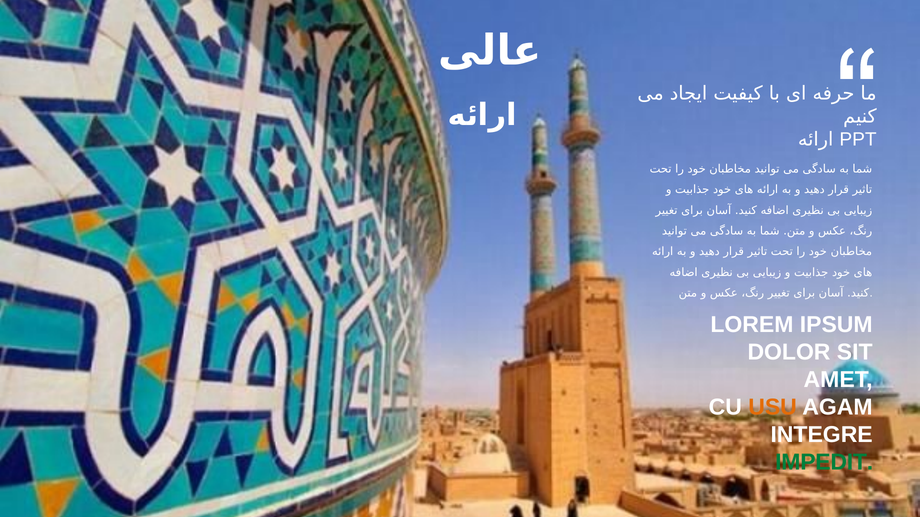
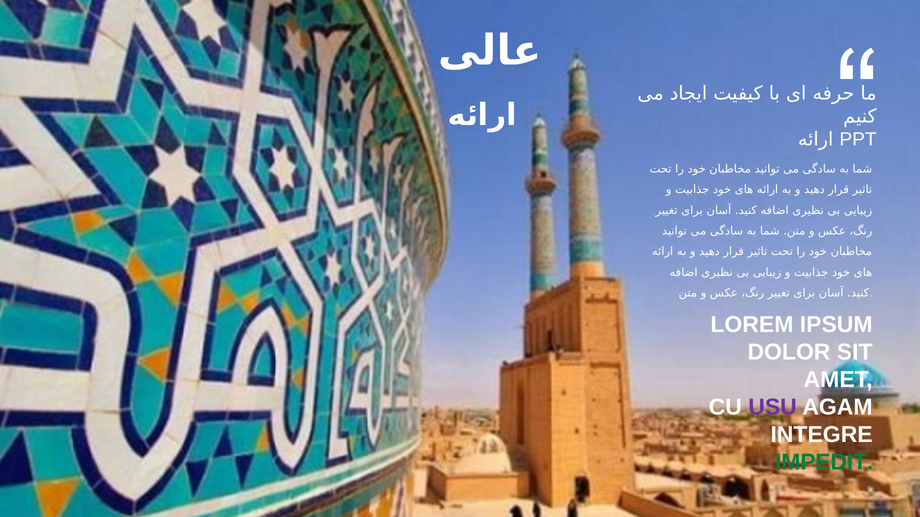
USU colour: orange -> purple (773, 408)
